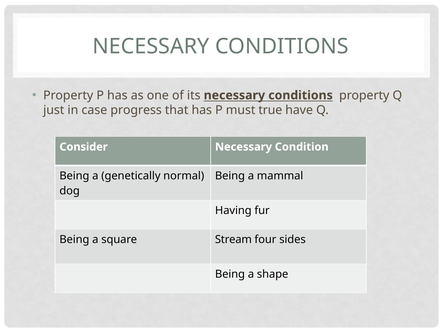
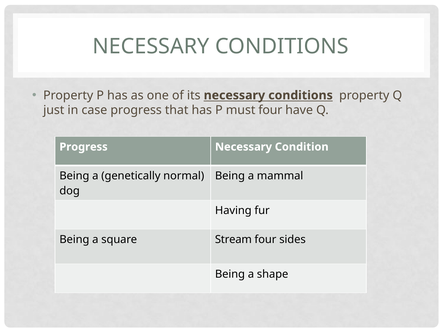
must true: true -> four (270, 110)
Consider: Consider -> Progress (84, 147)
